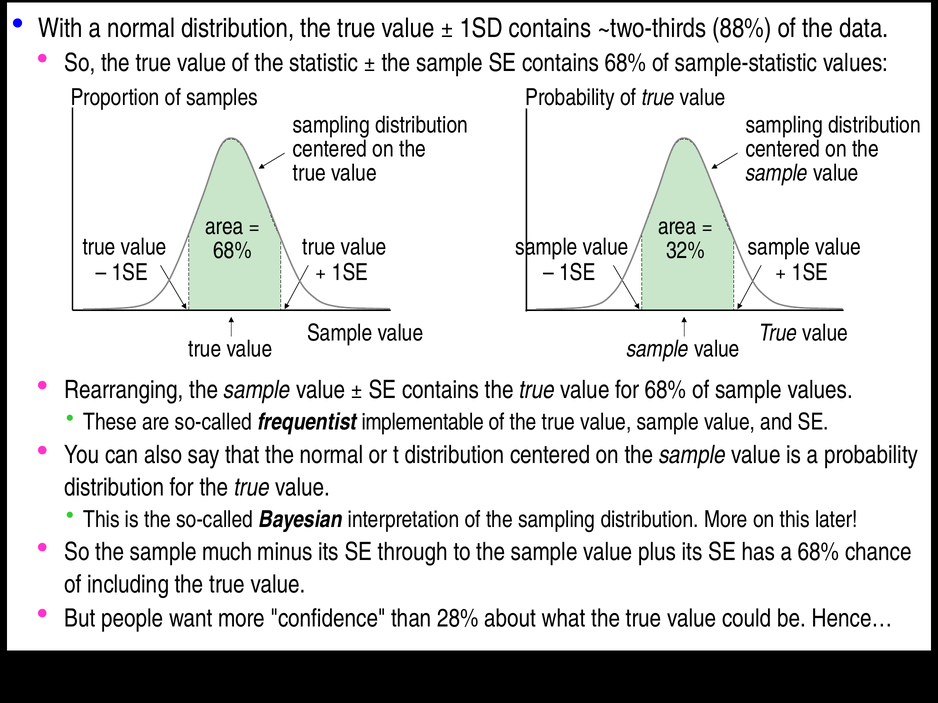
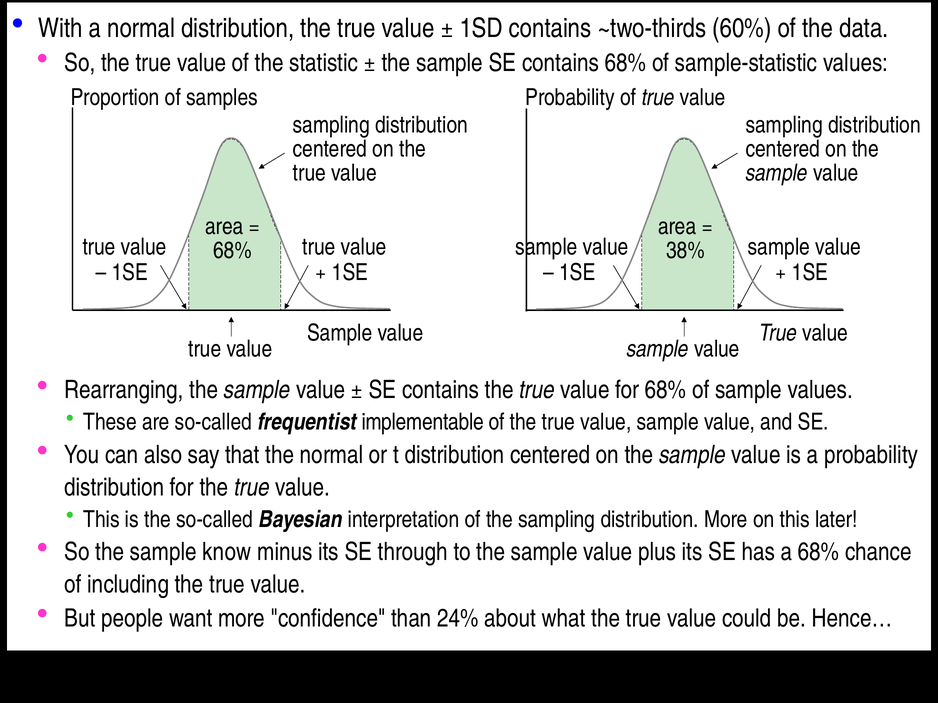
88%: 88% -> 60% (742, 28)
32%: 32% -> 38% (685, 251)
much: much -> know (227, 553)
28%: 28% -> 24% (458, 619)
